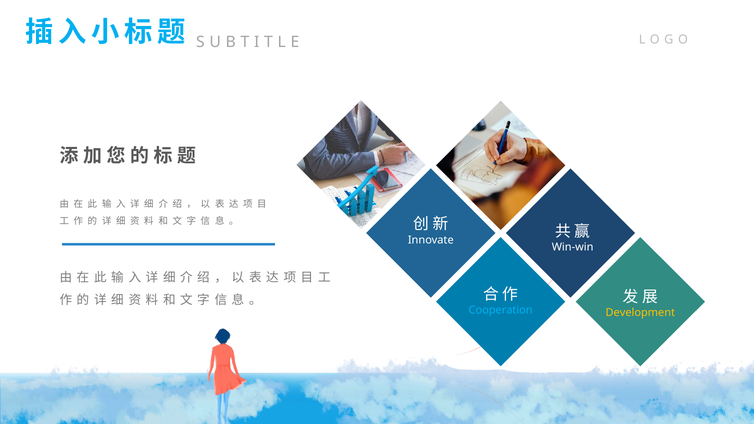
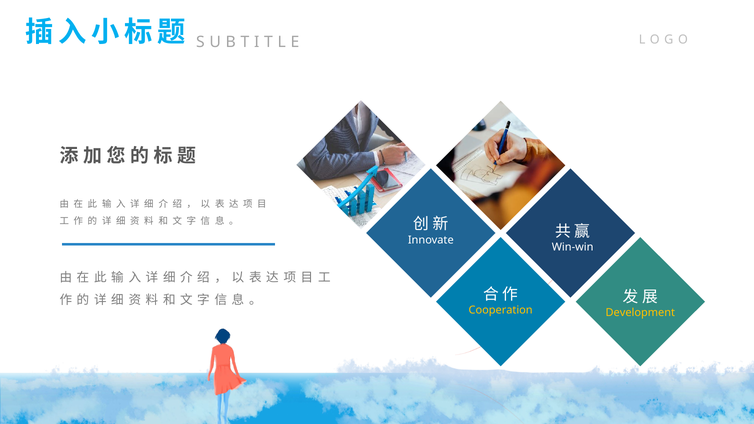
Cooperation colour: light blue -> yellow (501, 310)
